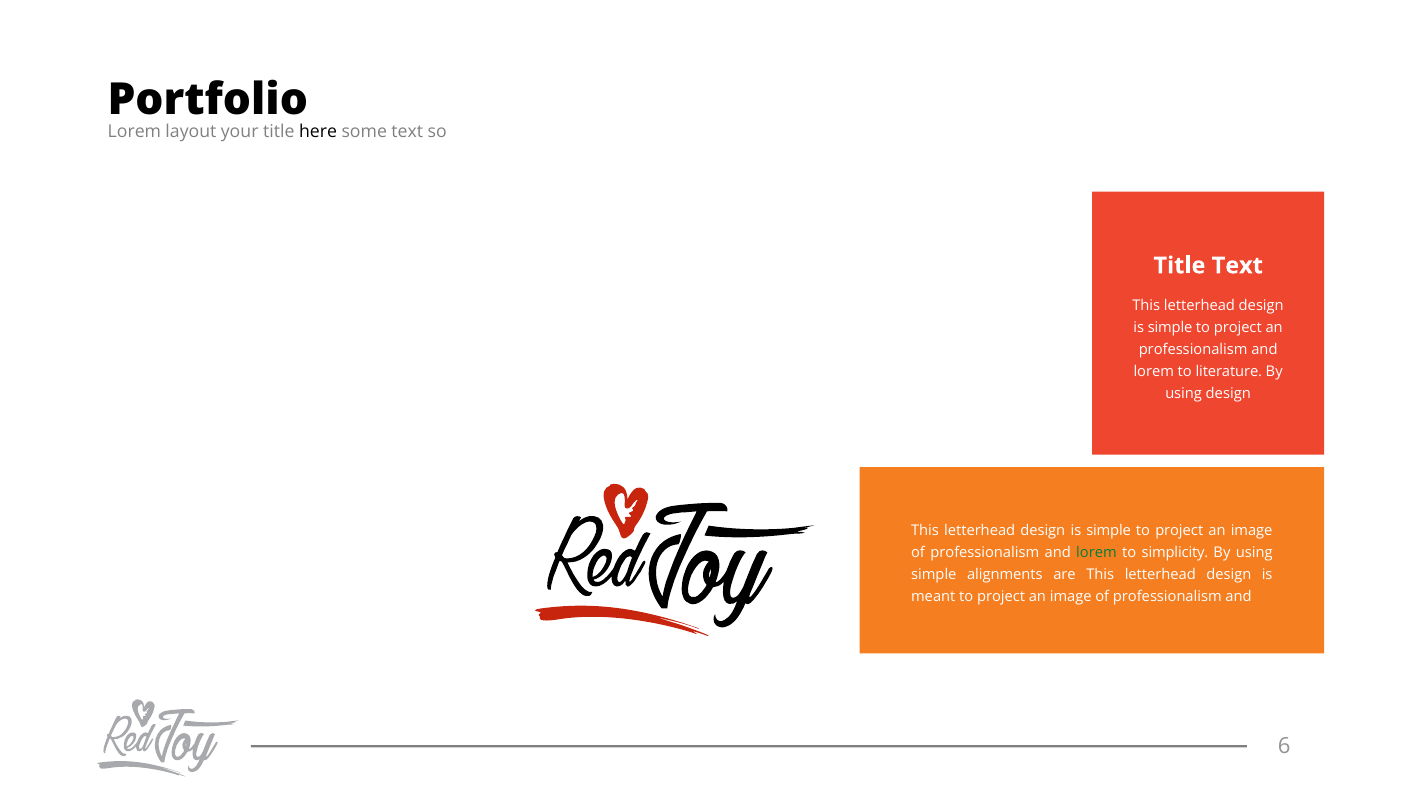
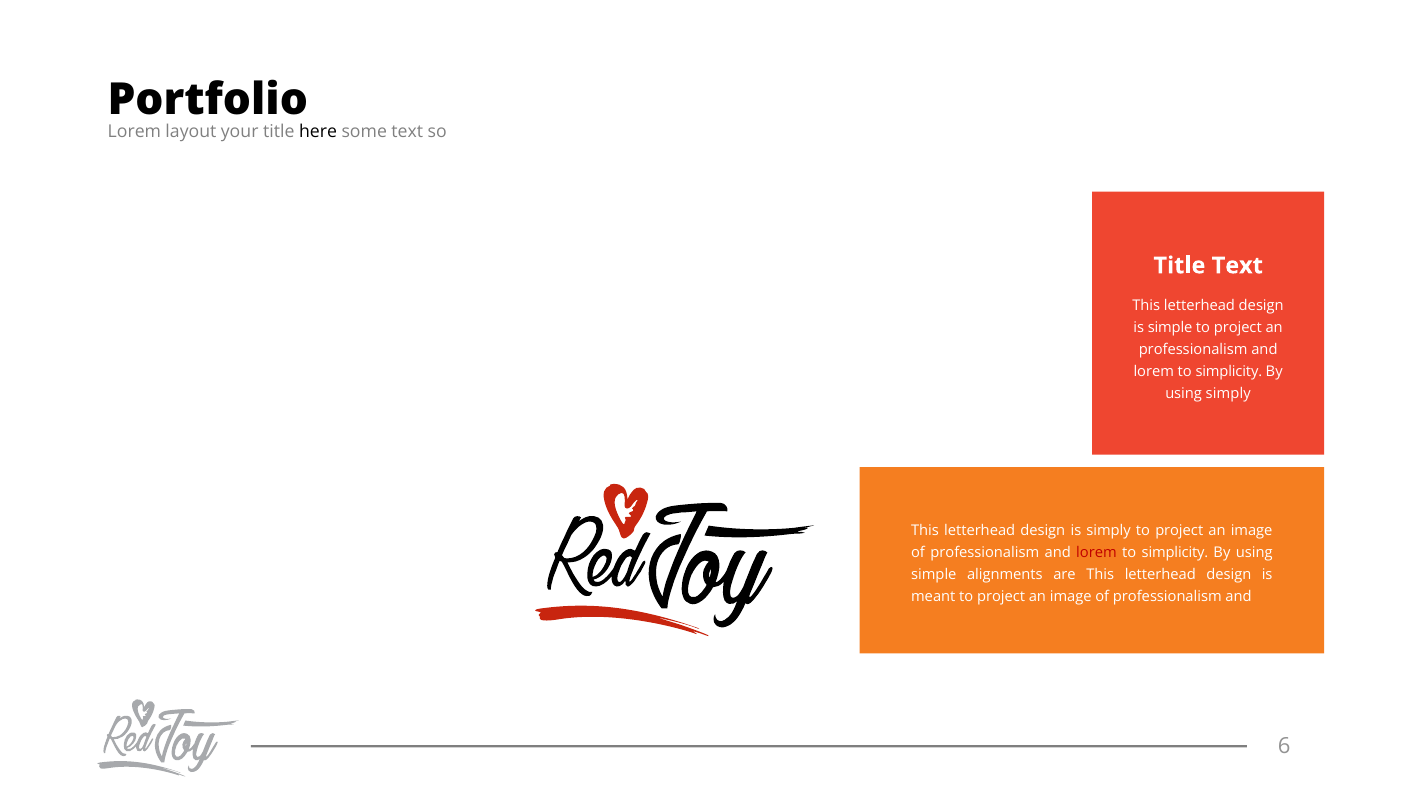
literature: literature -> simplicity (1229, 371)
using design: design -> simply (1228, 394)
simple: simple -> simply (1109, 530)
lorem colour: green -> red (1096, 552)
